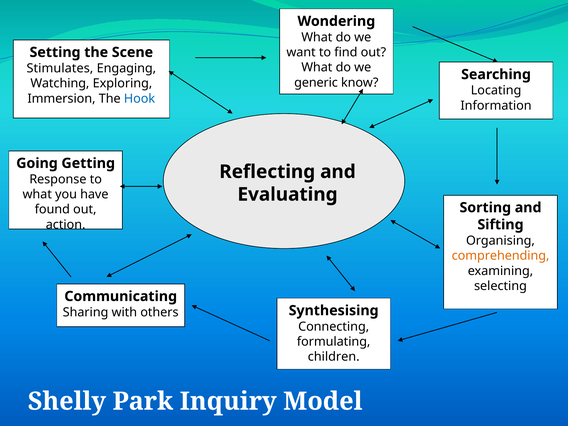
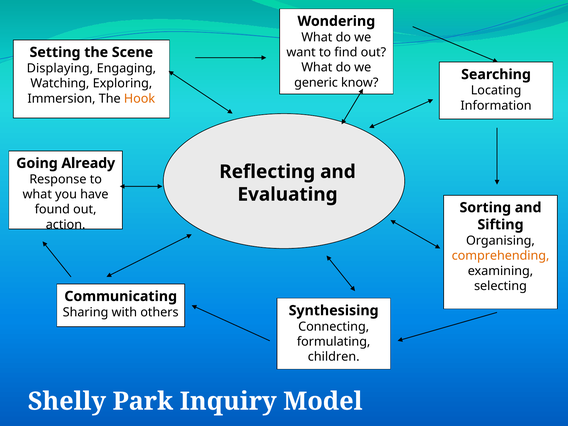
Stimulates: Stimulates -> Displaying (60, 68)
Hook colour: blue -> orange (140, 99)
Getting: Getting -> Already (88, 163)
